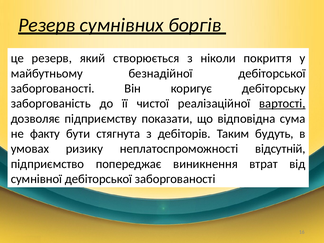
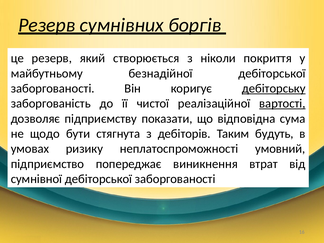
дебіторську underline: none -> present (274, 88)
факту: факту -> щодо (45, 134)
відсутній: відсутній -> умовний (280, 149)
